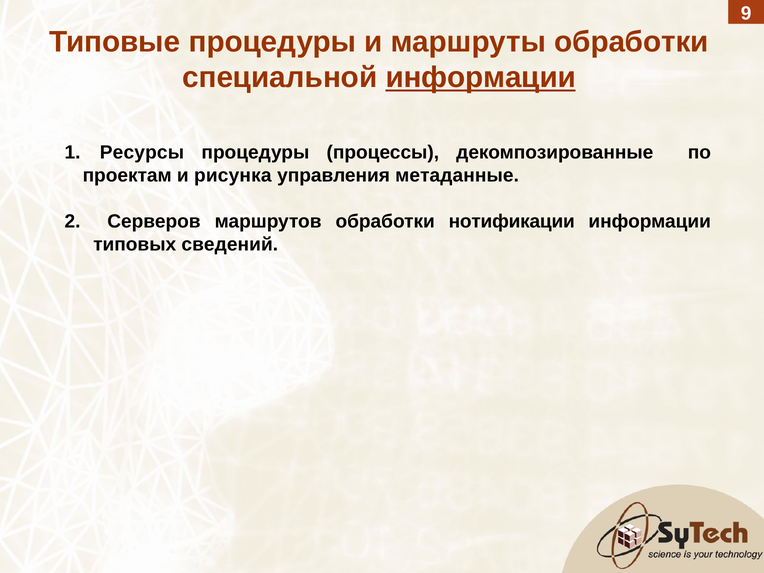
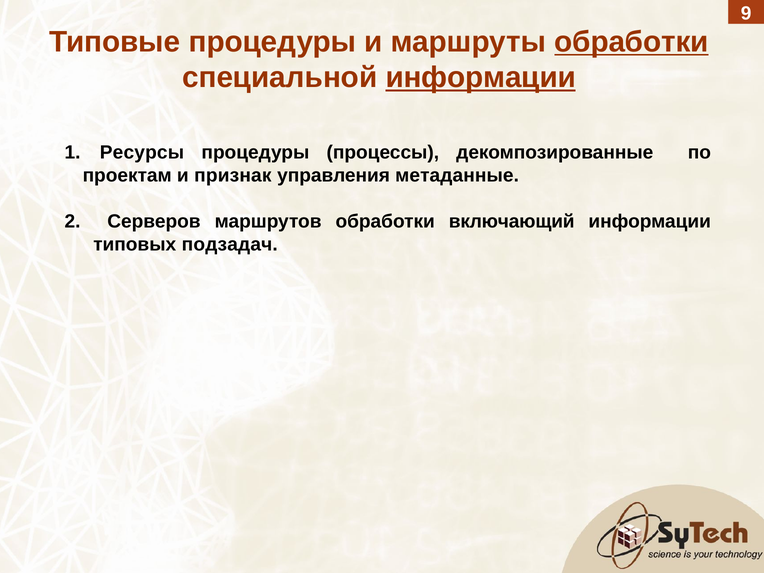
обработки underline: none -> present (631, 42)
рисунка: рисунка -> признак (233, 176)
нотификации: нотификации -> включающий (512, 221)
сведений: сведений -> подзадач (230, 244)
